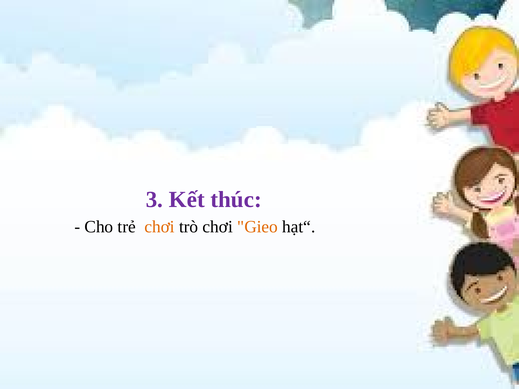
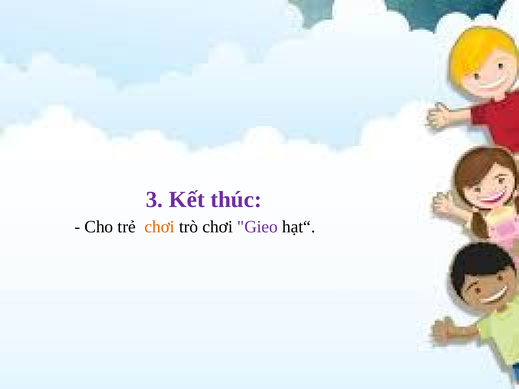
Gieo colour: orange -> purple (258, 227)
